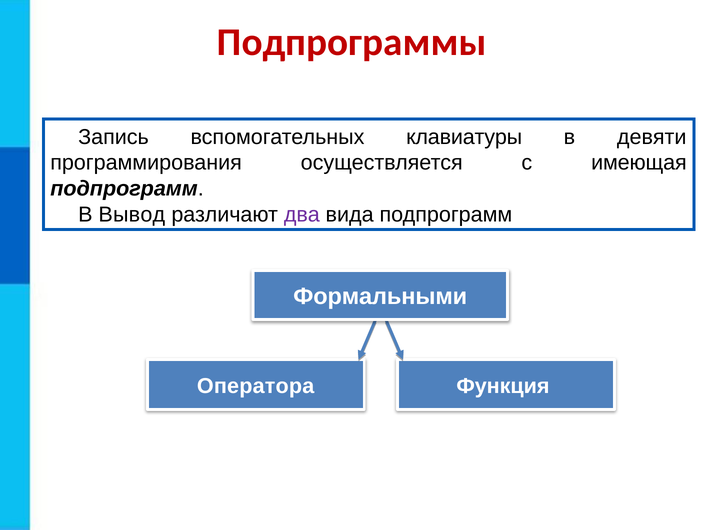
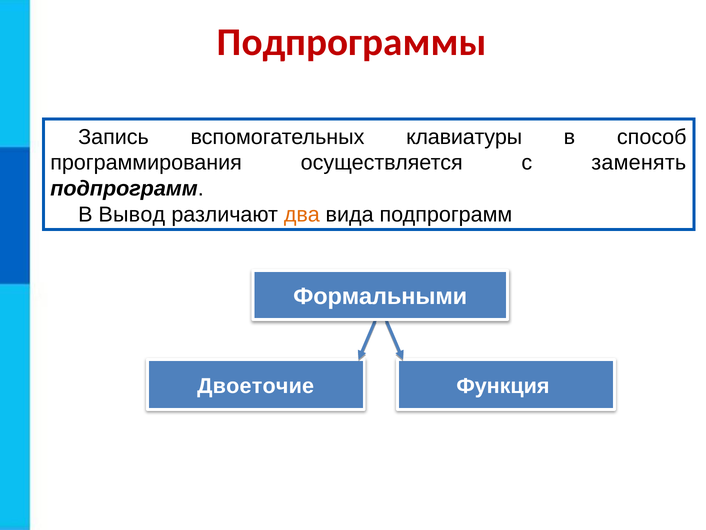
девяти: девяти -> способ (652, 137)
имеющая: имеющая -> заменять (639, 163)
два colour: purple -> orange (302, 214)
Оператора: Оператора -> Двоеточие (256, 386)
